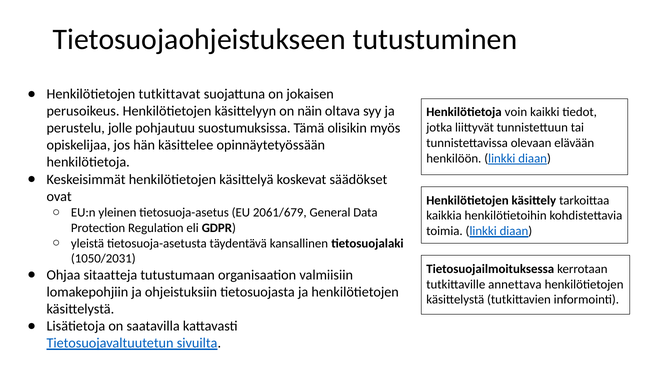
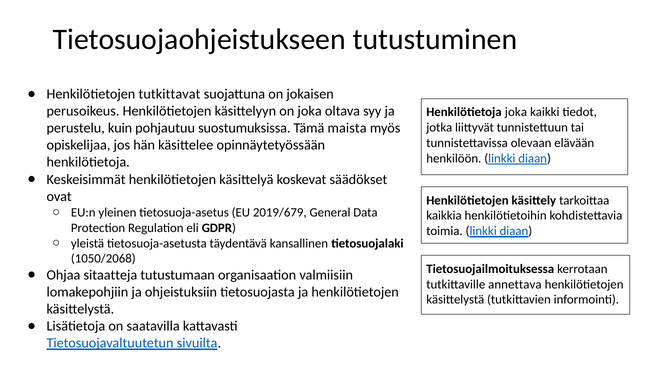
on näin: näin -> joka (310, 111)
Henkilötietoja voin: voin -> joka (516, 112)
jolle: jolle -> kuin (120, 128)
olisikin: olisikin -> maista (347, 128)
2061/679: 2061/679 -> 2019/679 (280, 213)
1050/2031: 1050/2031 -> 1050/2068 (103, 259)
